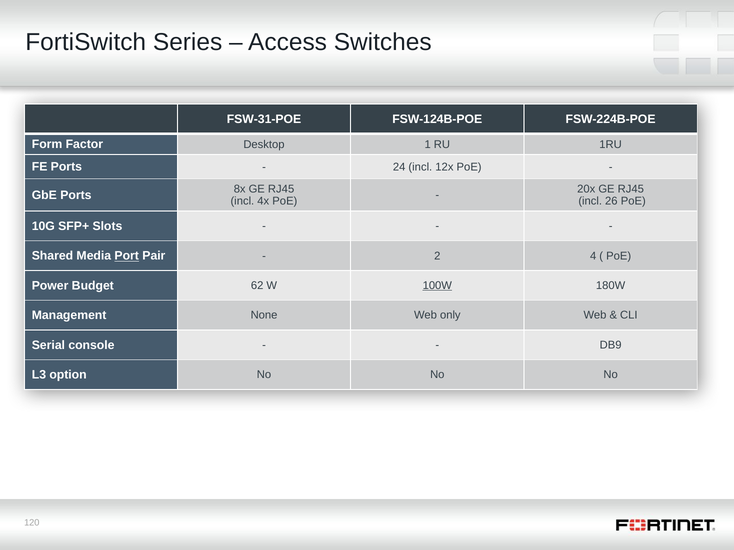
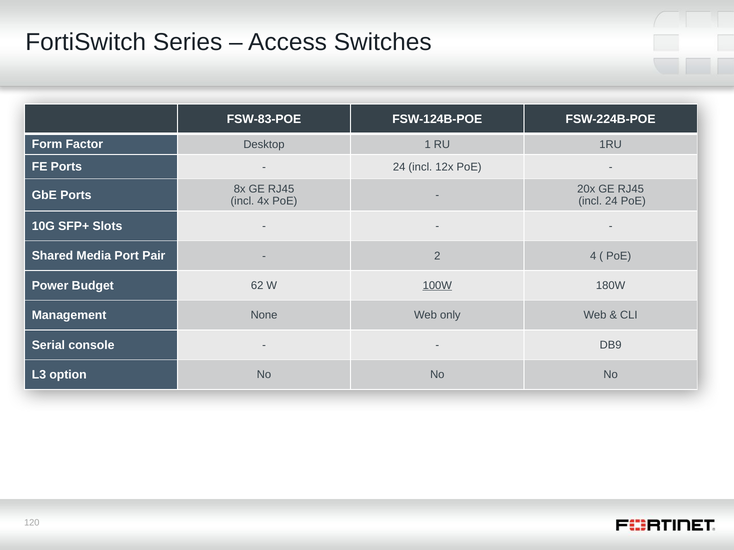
FSW-31-POE: FSW-31-POE -> FSW-83-POE (264, 119)
incl 26: 26 -> 24 (611, 201)
Port underline: present -> none (127, 256)
